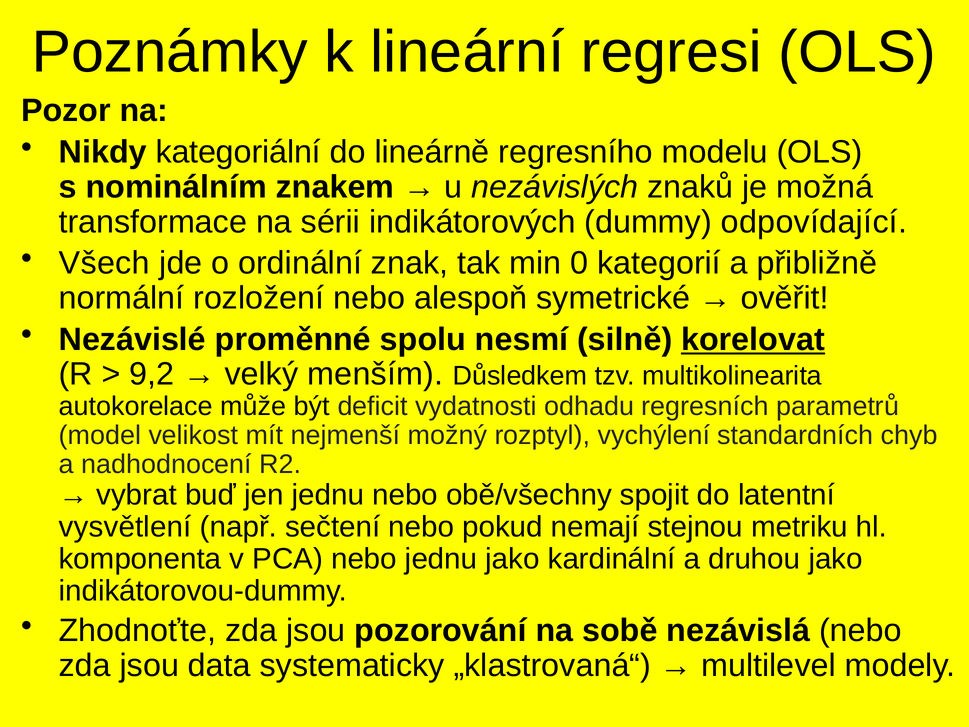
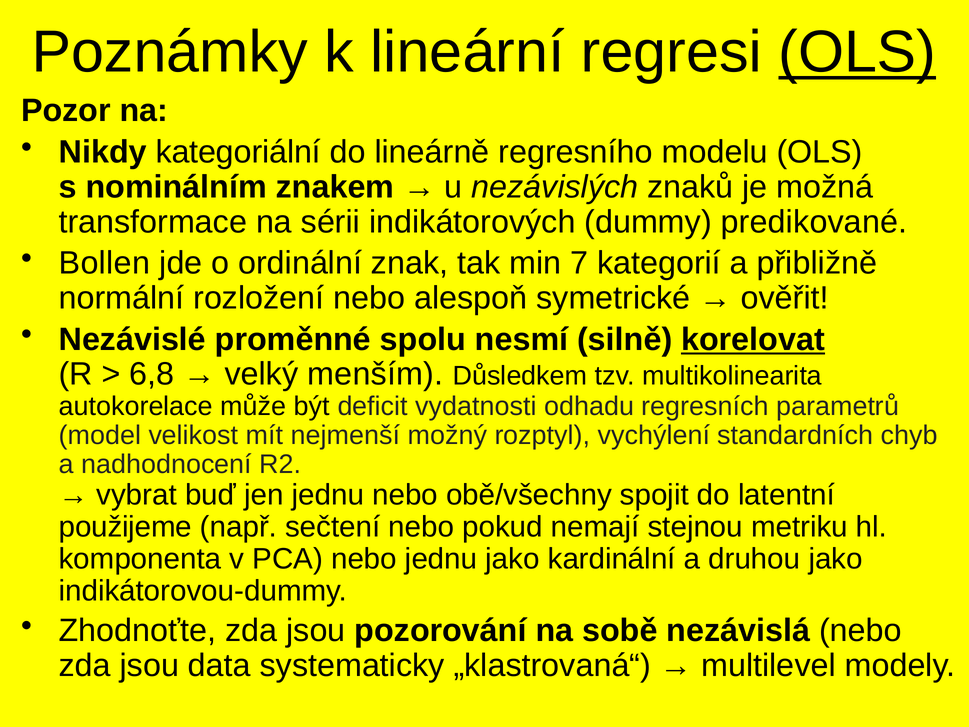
OLS underline: none -> present (857, 52)
odpovídající: odpovídající -> predikované (814, 222)
Všech: Všech -> Bollen (104, 263)
0: 0 -> 7 (579, 263)
9,2: 9,2 -> 6,8 (152, 374)
vysvětlení: vysvětlení -> použijeme (125, 527)
